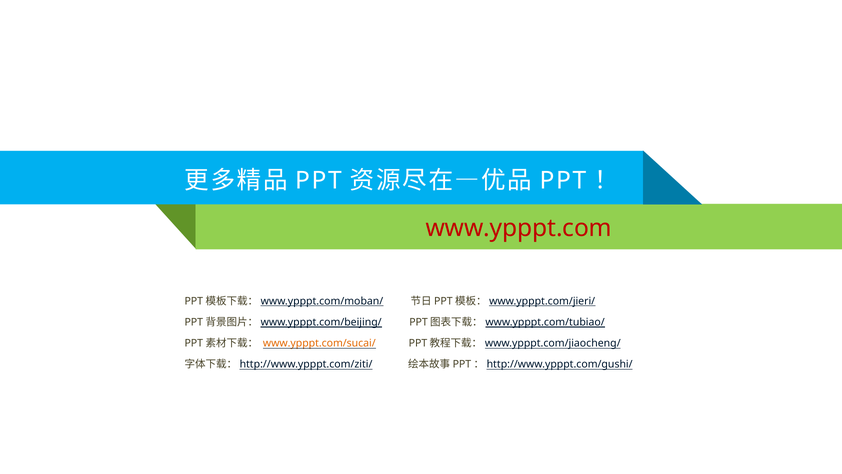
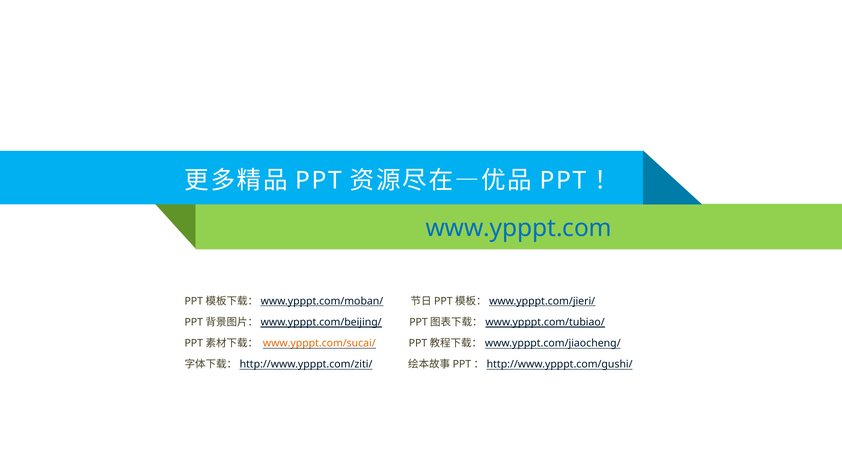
www.ypppt.com colour: red -> blue (519, 228)
